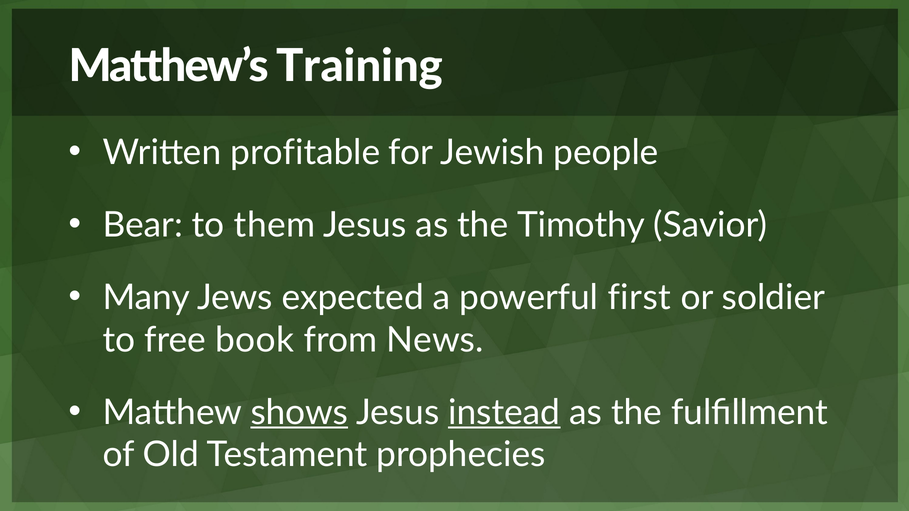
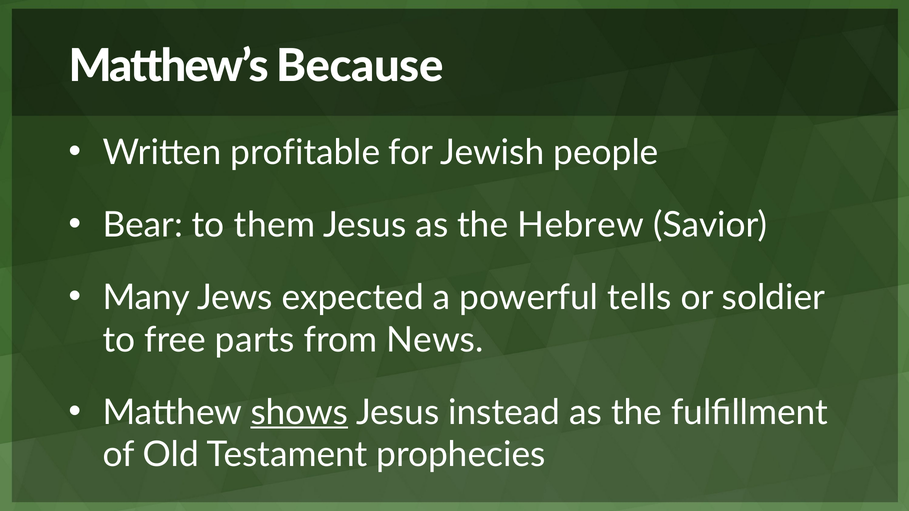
Training: Training -> Because (360, 66)
Timothy: Timothy -> Hebrew (581, 225)
first: first -> tells (639, 298)
book: book -> parts (255, 340)
instead underline: present -> none (504, 413)
